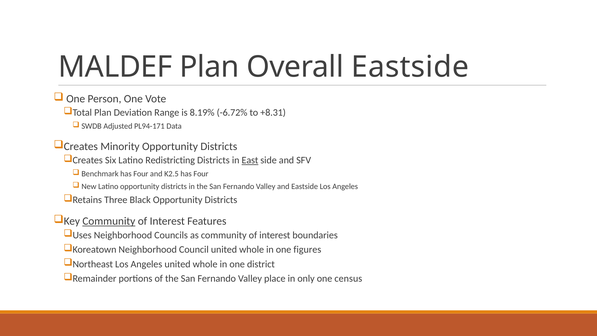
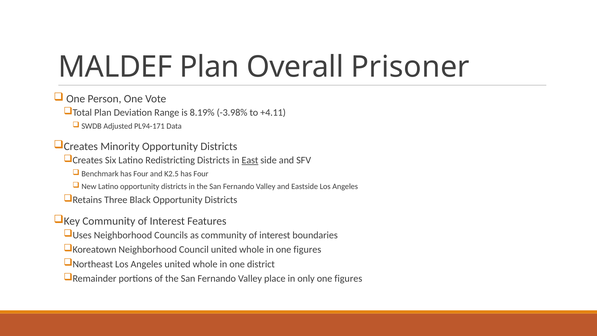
Overall Eastside: Eastside -> Prisoner (410, 67)
-6.72%: -6.72% -> -3.98% (232, 113)
+8.31: +8.31 -> +4.11 (273, 113)
Community underline: present -> none (109, 221)
only one census: census -> figures (348, 278)
